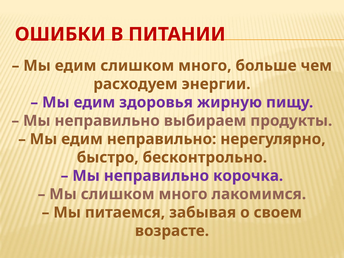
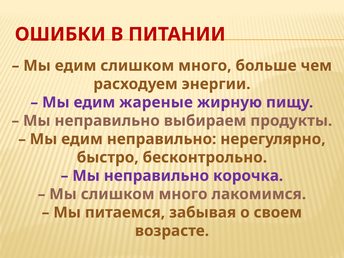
здоровья: здоровья -> жареные (156, 102)
